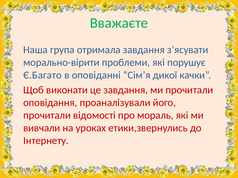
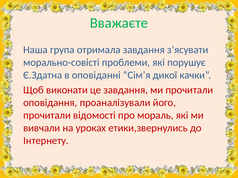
морально-вірити: морально-вірити -> морально-совісті (61, 63)
Є.Багато: Є.Багато -> Є.Здатна (43, 75)
